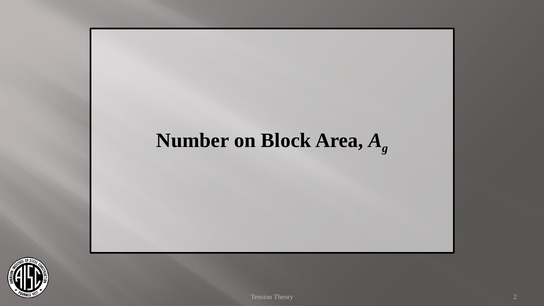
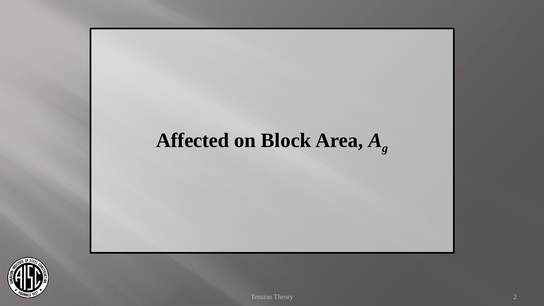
Number: Number -> Affected (193, 140)
